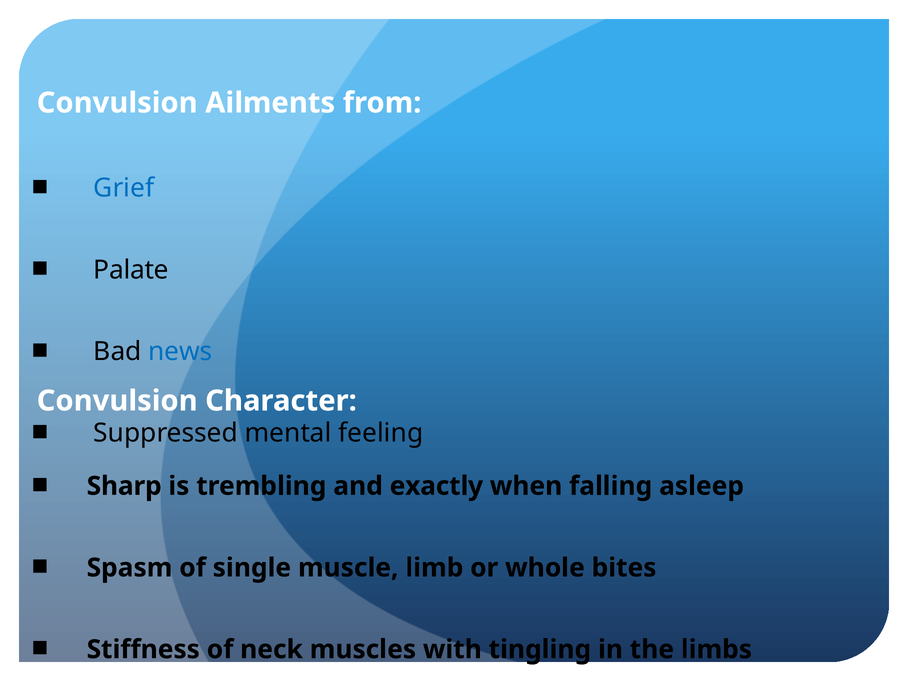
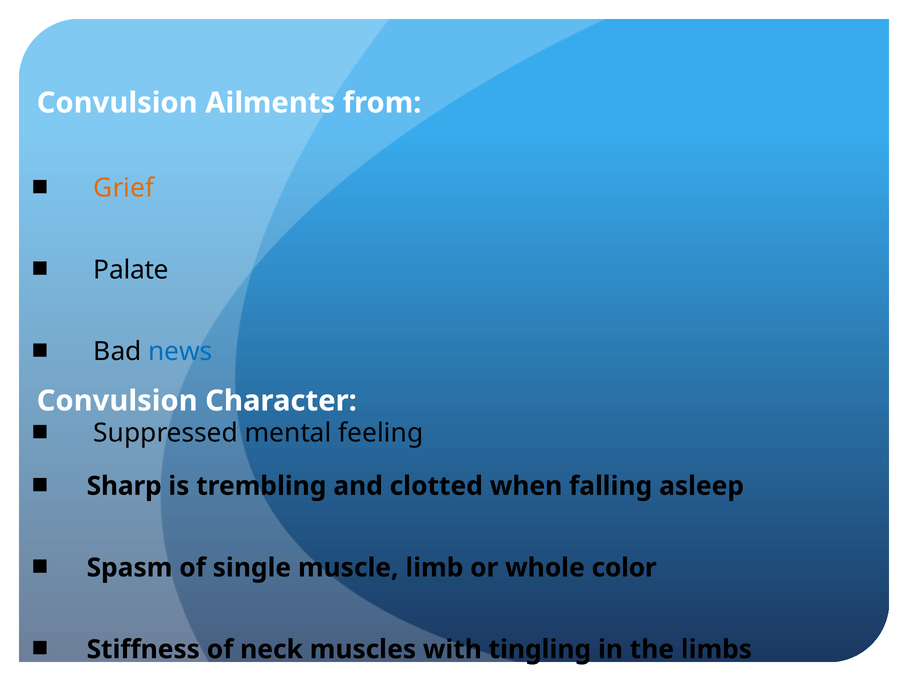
Grief colour: blue -> orange (124, 188)
exactly: exactly -> clotted (436, 486)
bites: bites -> color (624, 568)
